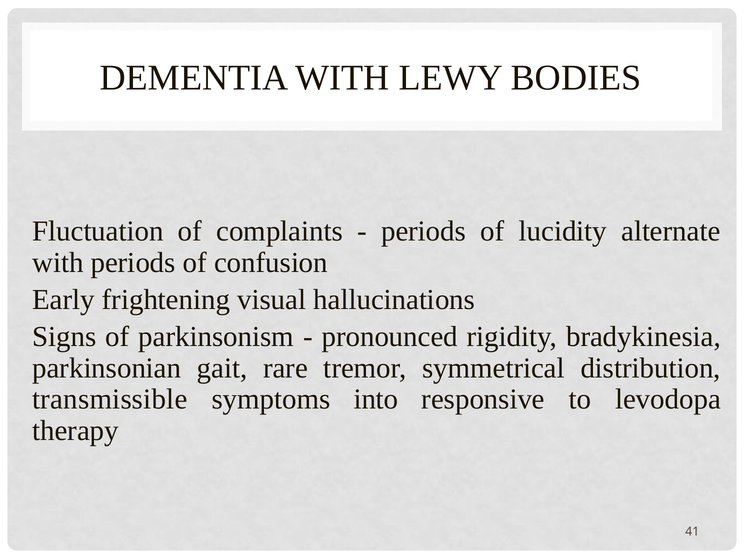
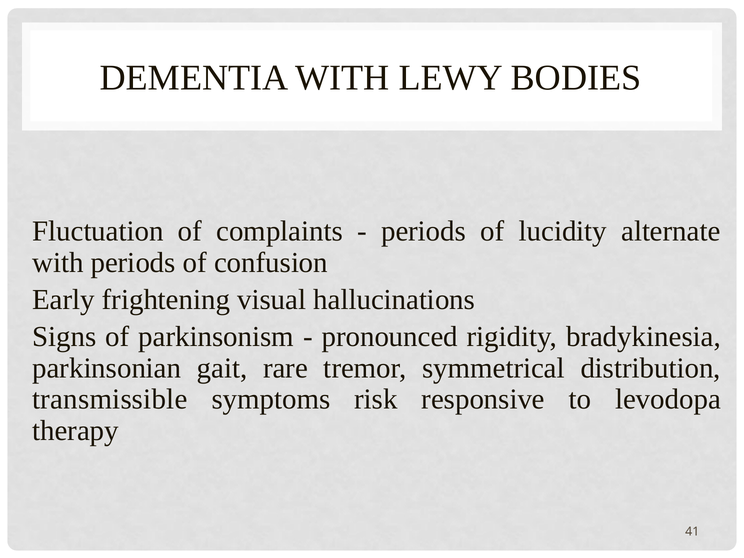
into: into -> risk (376, 399)
